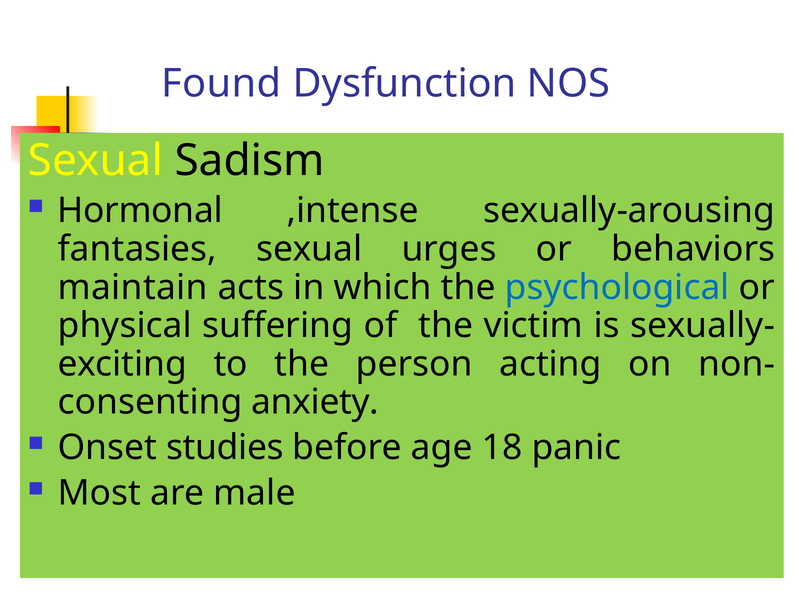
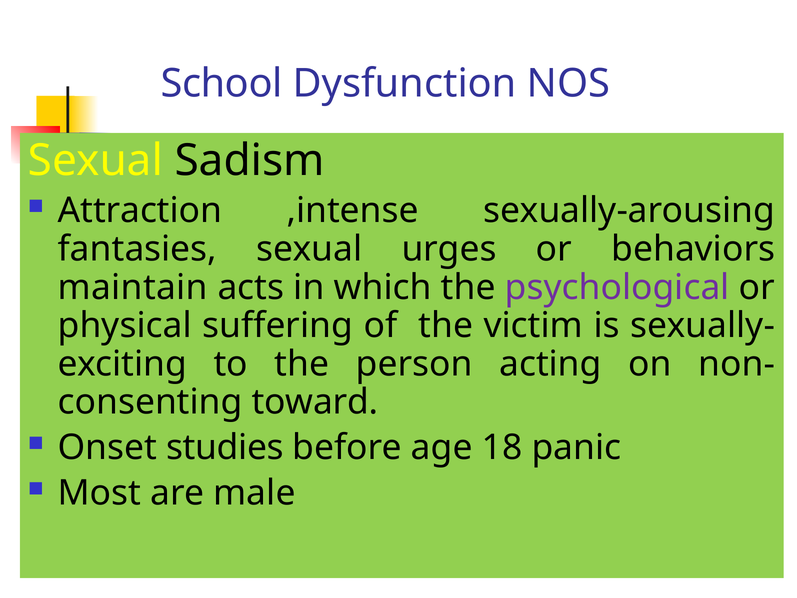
Found: Found -> School (222, 84)
Hormonal: Hormonal -> Attraction (140, 211)
psychological colour: blue -> purple (617, 287)
anxiety: anxiety -> toward (315, 402)
